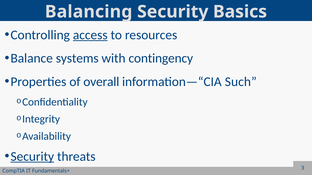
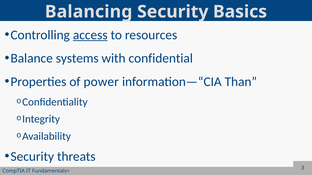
contingency: contingency -> confidential (161, 59)
overall: overall -> power (101, 82)
Such: Such -> Than (241, 82)
Security underline: present -> none (32, 157)
